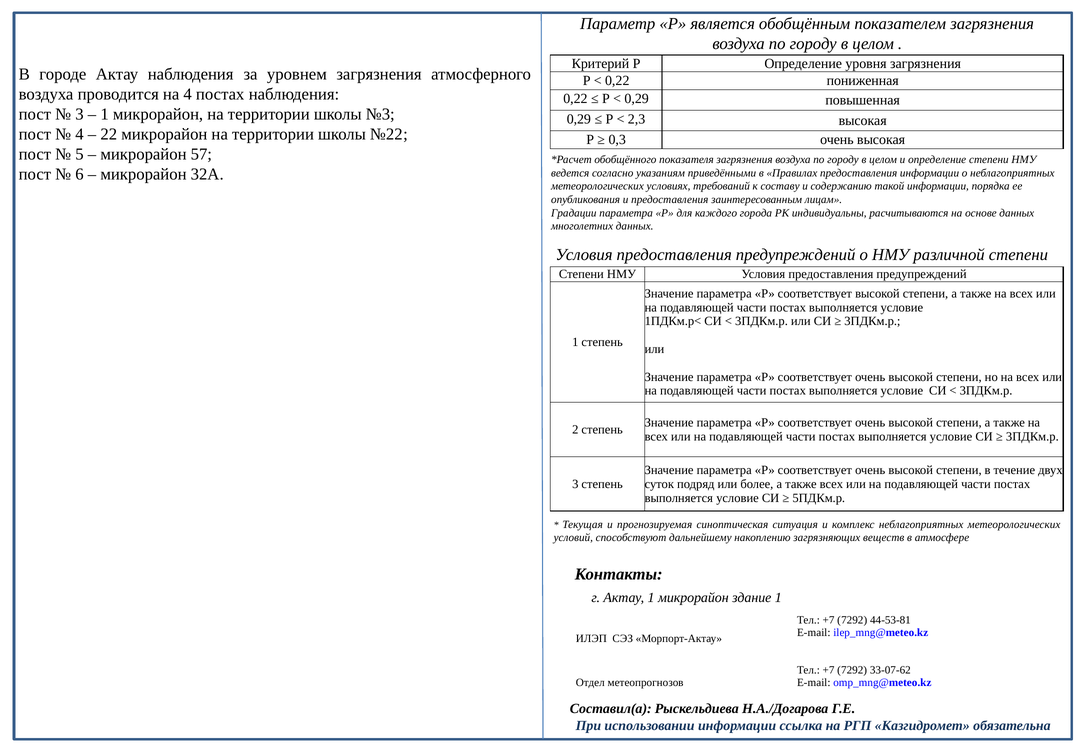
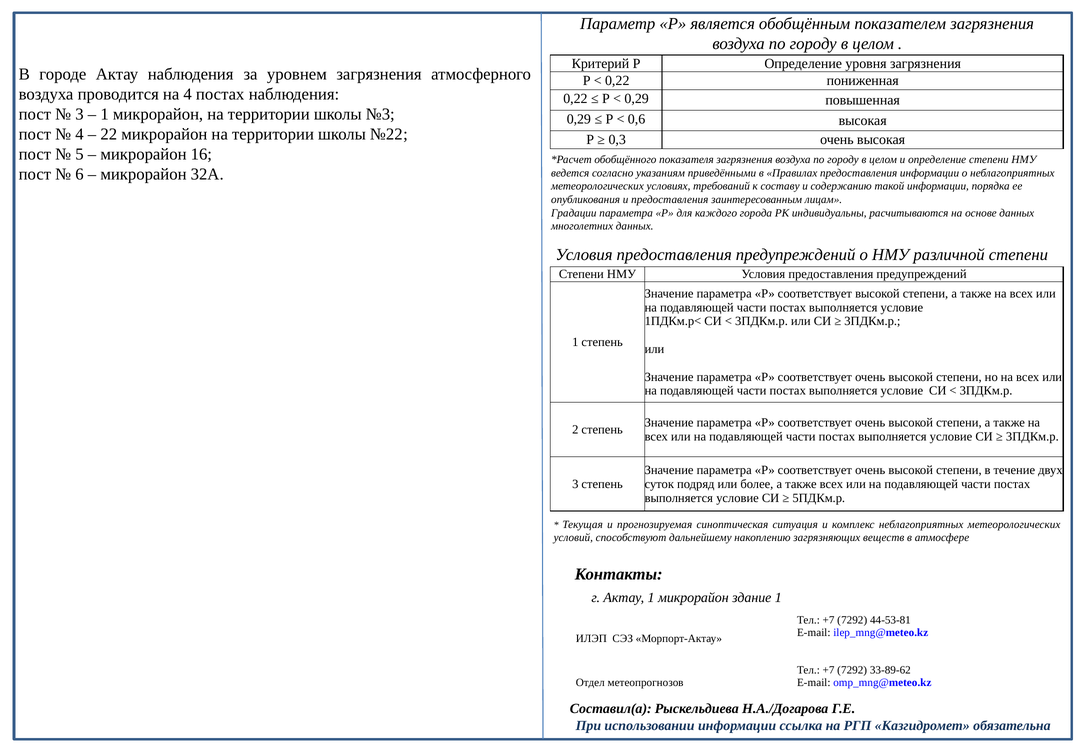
2,3: 2,3 -> 0,6 (637, 119)
57: 57 -> 16 (201, 154)
33-07-62: 33-07-62 -> 33-89-62 (890, 670)
